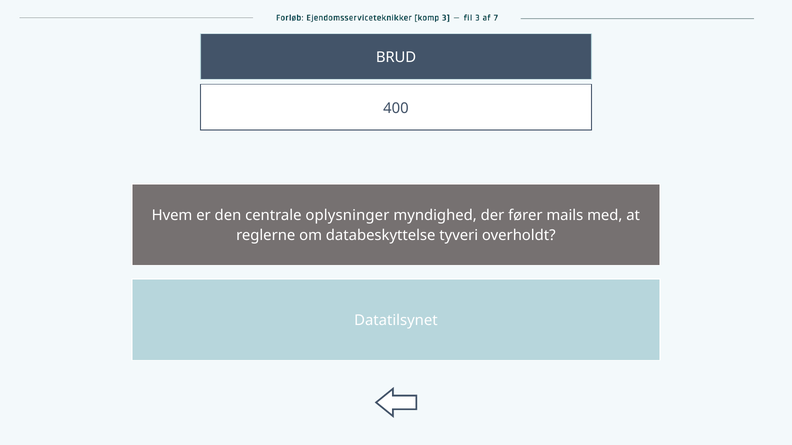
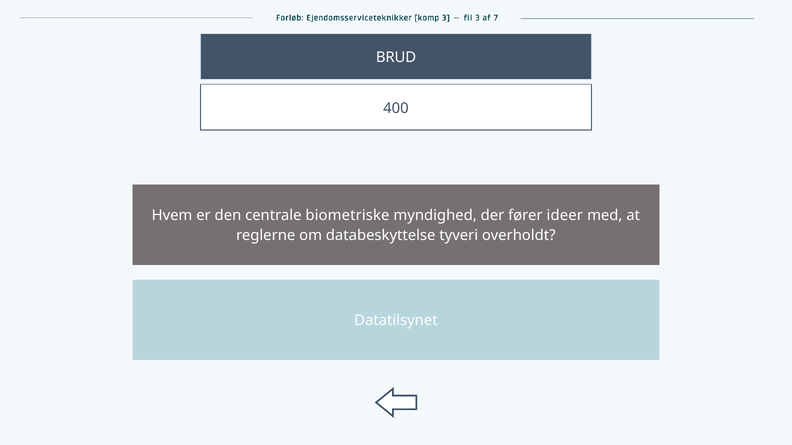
oplysninger: oplysninger -> biometriske (347, 215)
mails: mails -> ideer (565, 215)
